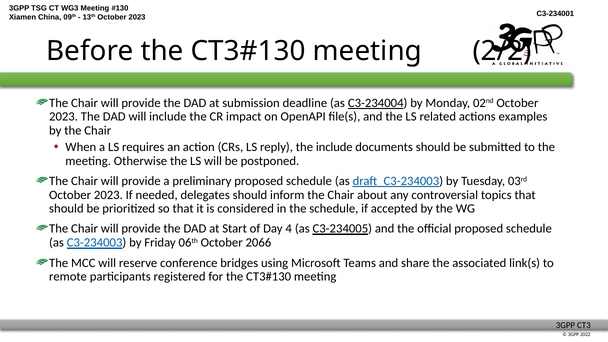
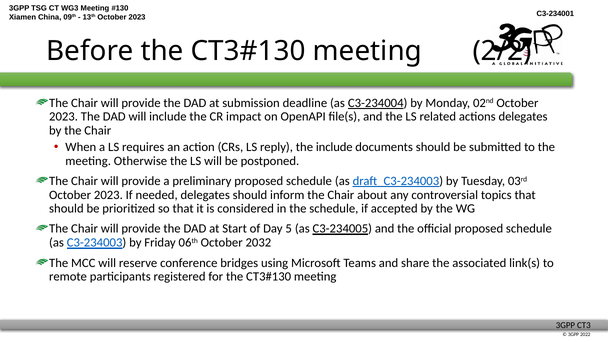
actions examples: examples -> delegates (523, 117)
4: 4 -> 5 (289, 229)
2066: 2066 -> 2032 (258, 243)
